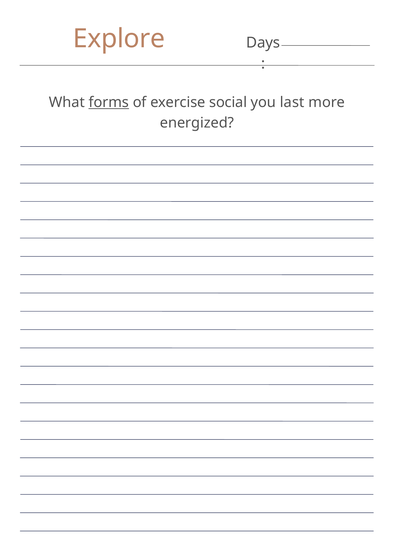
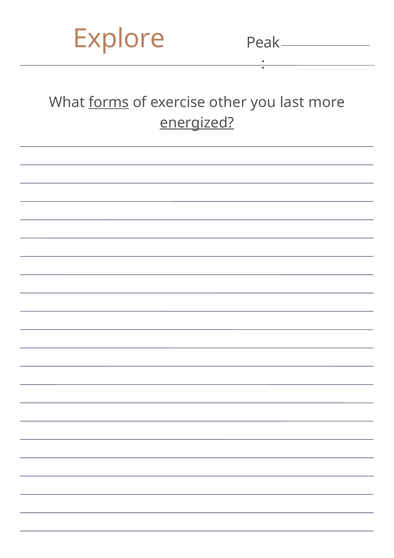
Days: Days -> Peak (263, 43)
social: social -> other (228, 102)
energized underline: none -> present (197, 123)
